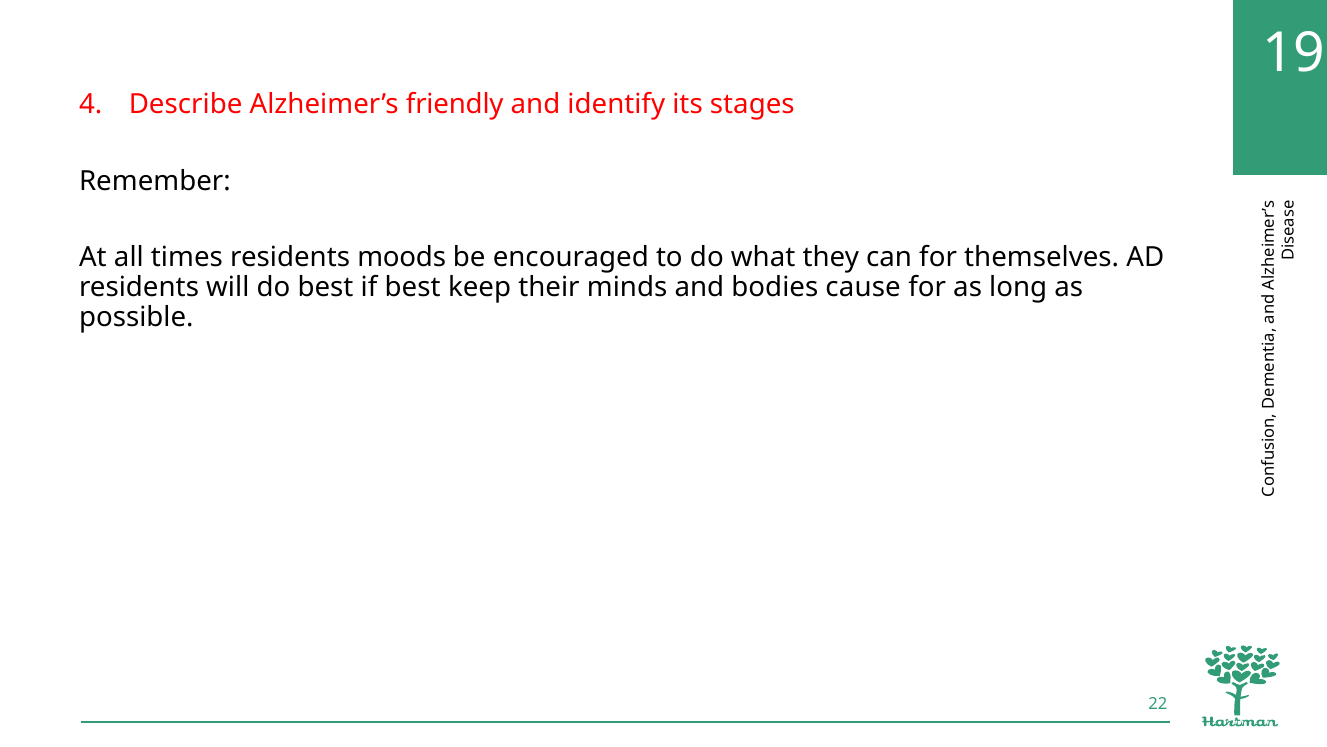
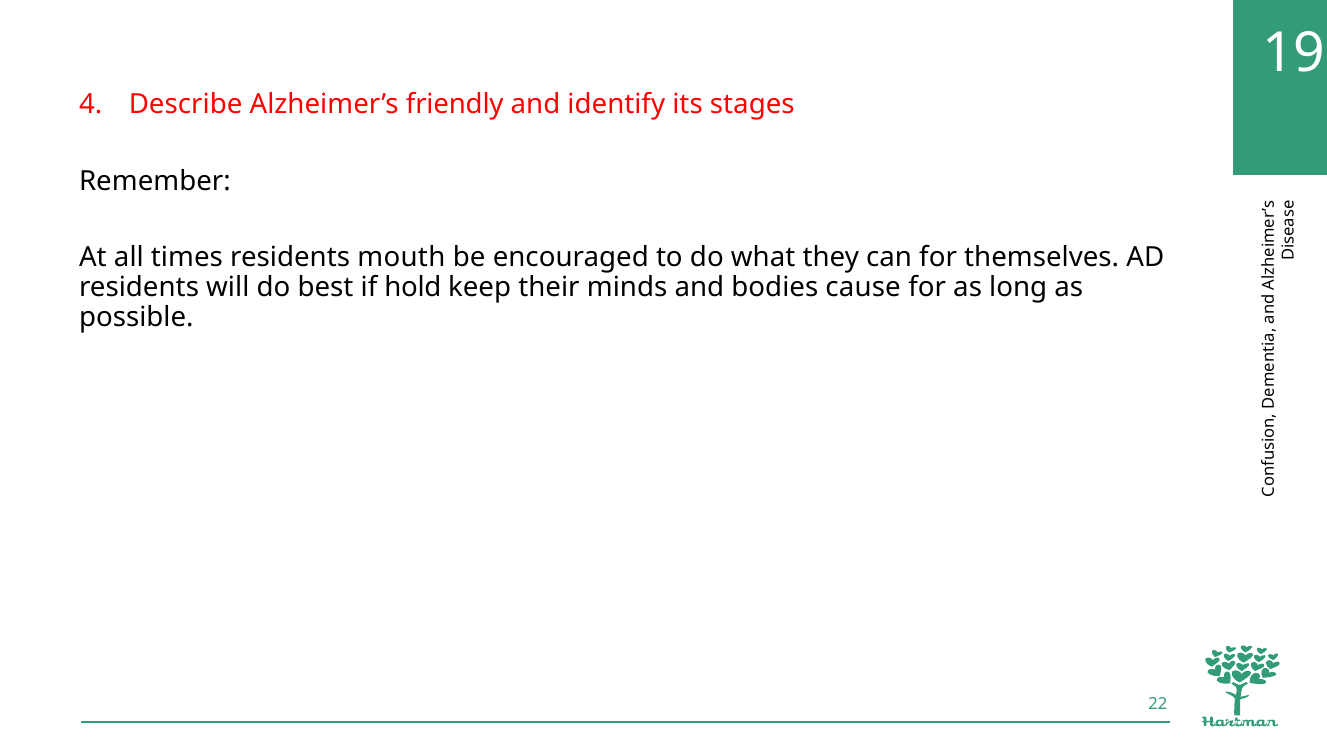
moods: moods -> mouth (401, 257)
if best: best -> hold (413, 287)
